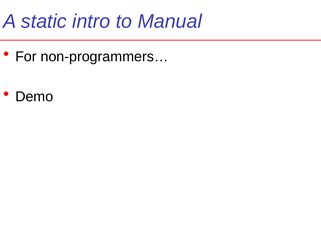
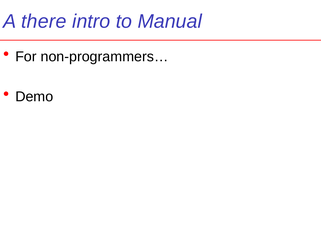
static: static -> there (44, 21)
